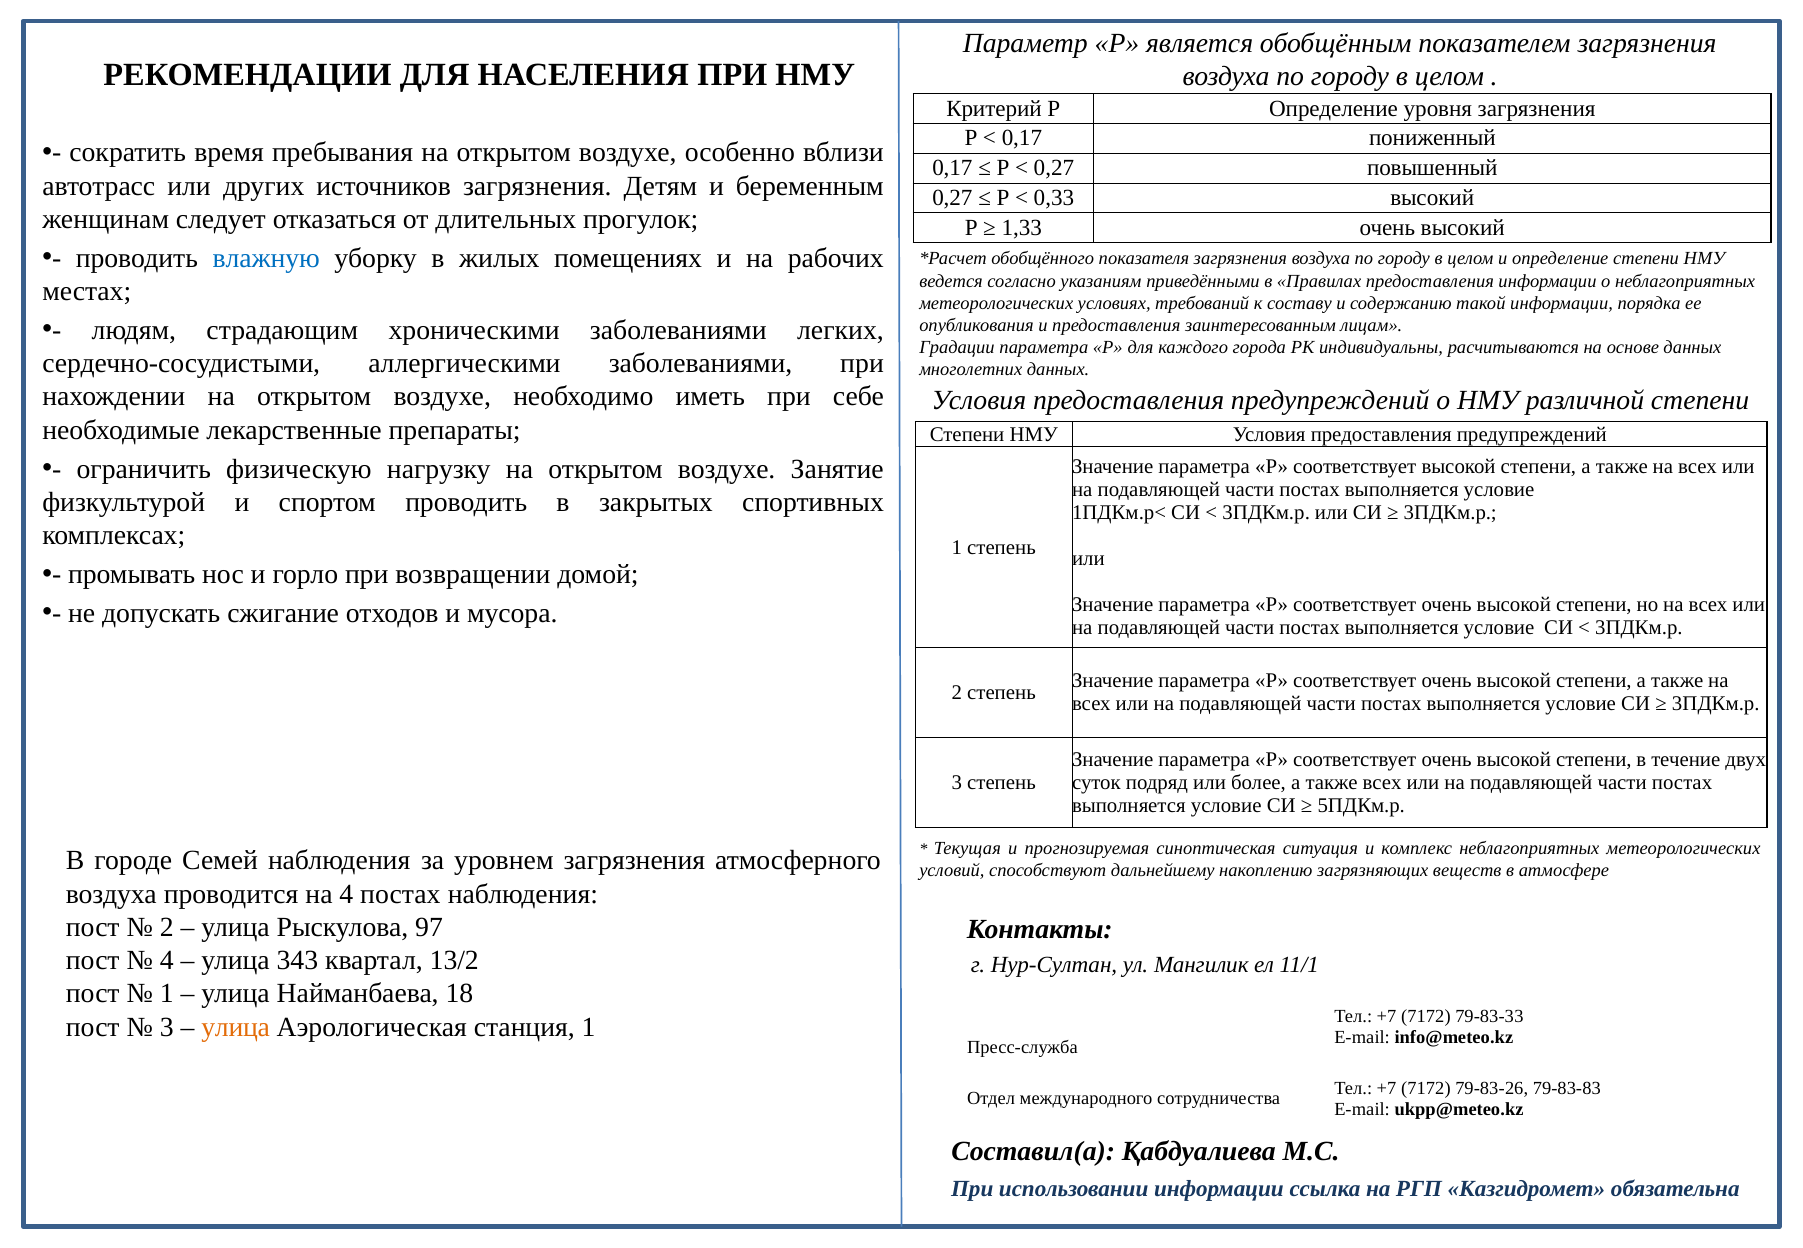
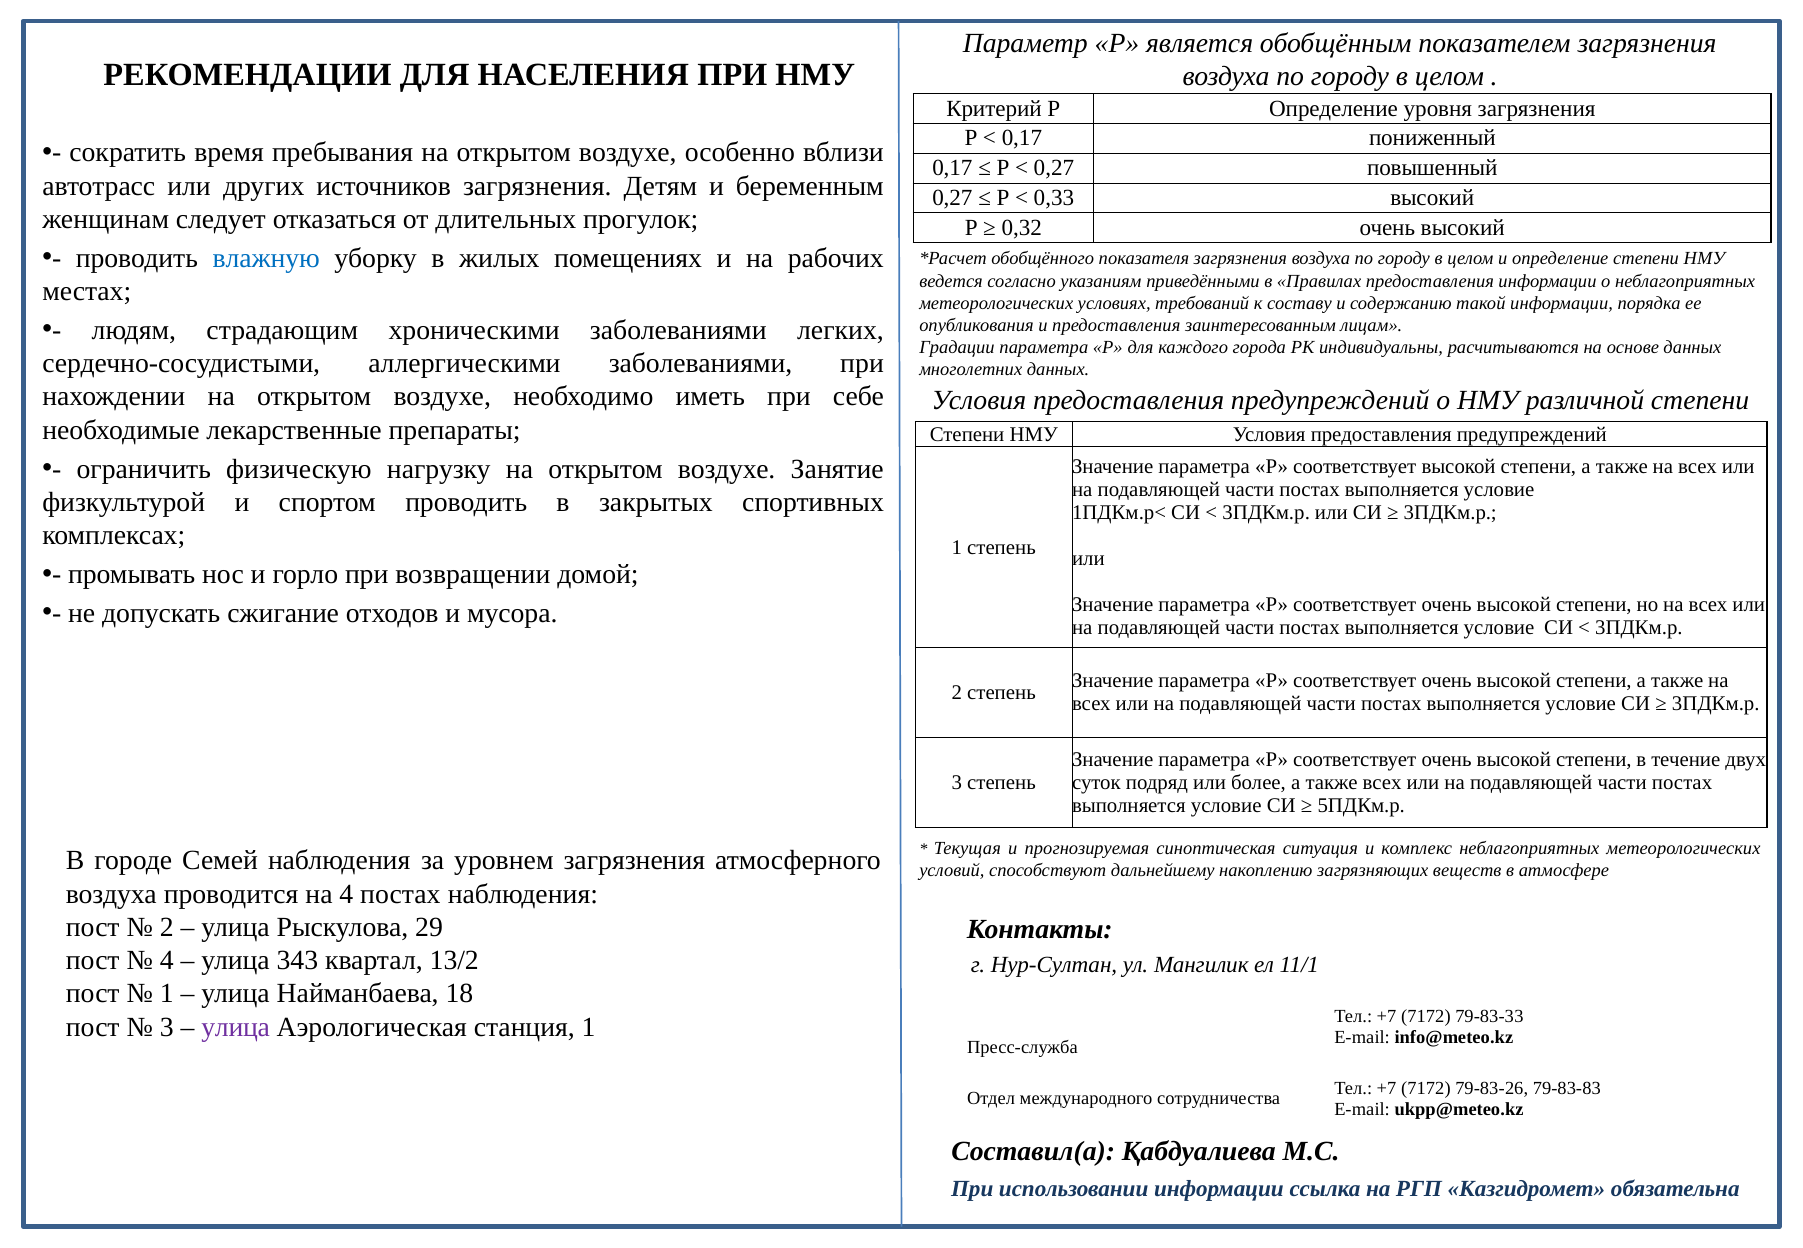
1,33: 1,33 -> 0,32 (1022, 228)
97: 97 -> 29 (429, 927)
улица colour: orange -> purple (236, 1027)
